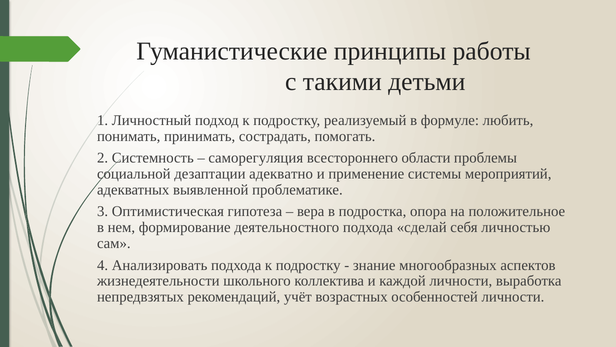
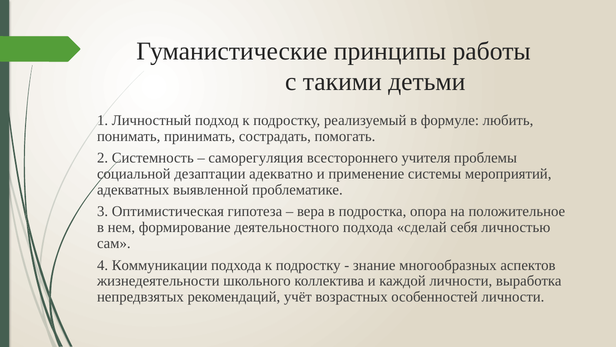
области: области -> учителя (426, 158)
Анализировать: Анализировать -> Коммуникации (160, 265)
